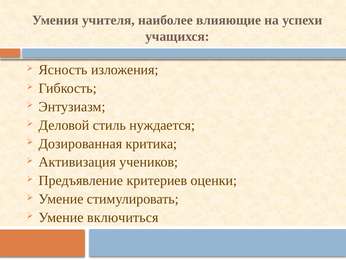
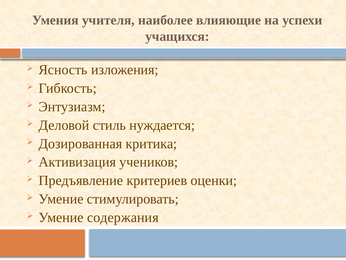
включиться: включиться -> содержания (123, 217)
